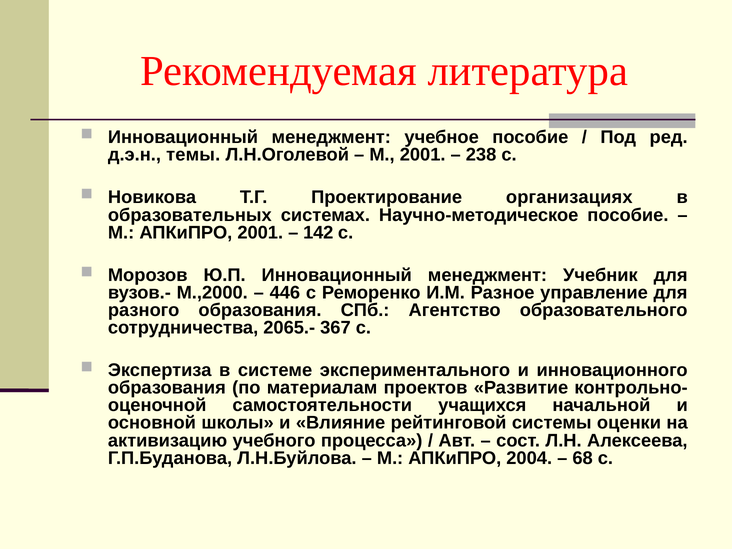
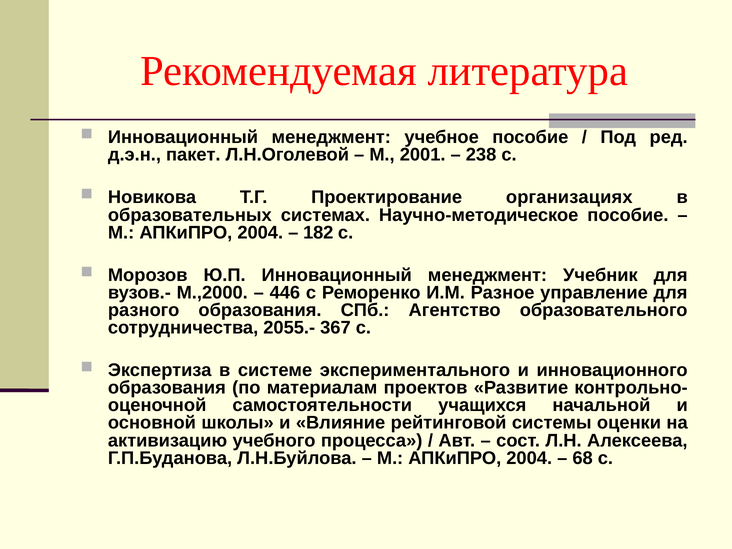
темы: темы -> пакет (193, 155)
2001: 2001 -> 2004 (260, 233)
142: 142 -> 182 (318, 233)
2065.-: 2065.- -> 2055.- (289, 328)
